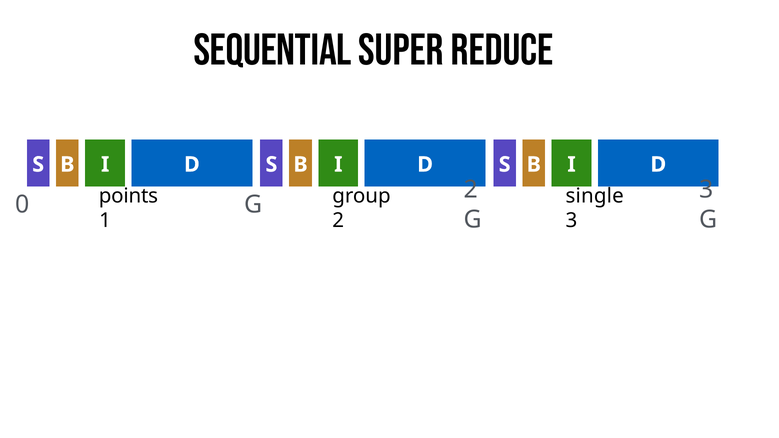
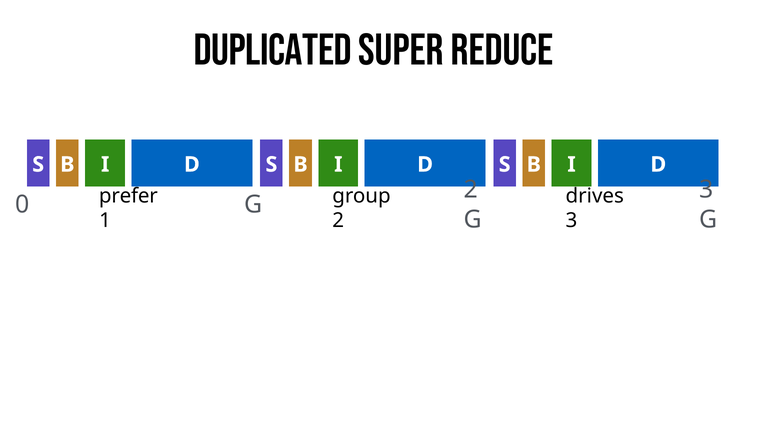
SEQUENTIAL: SEQUENTIAL -> DUPLICATED (273, 50)
points: points -> prefer (128, 196)
single: single -> drives (595, 196)
